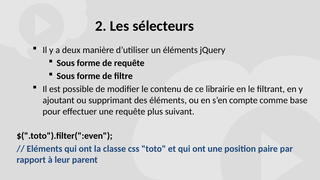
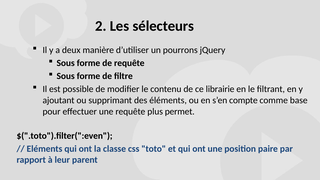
un éléments: éléments -> pourrons (180, 50)
suivant: suivant -> permet (180, 111)
